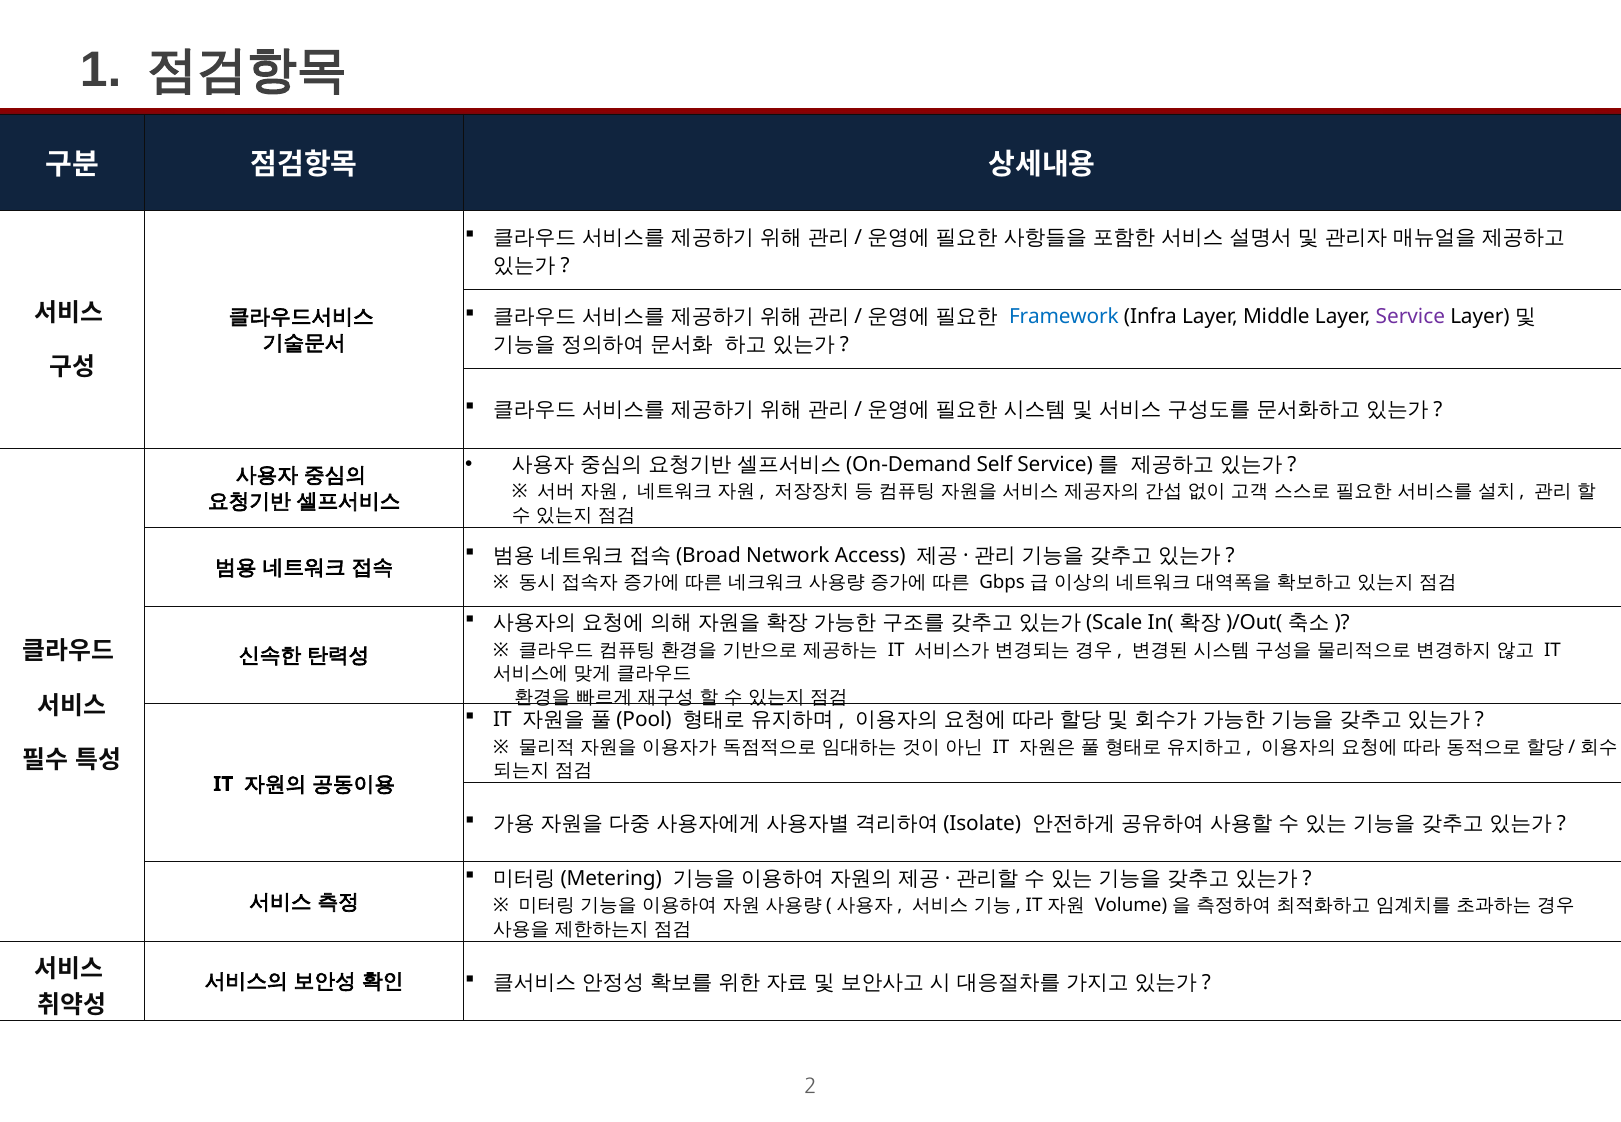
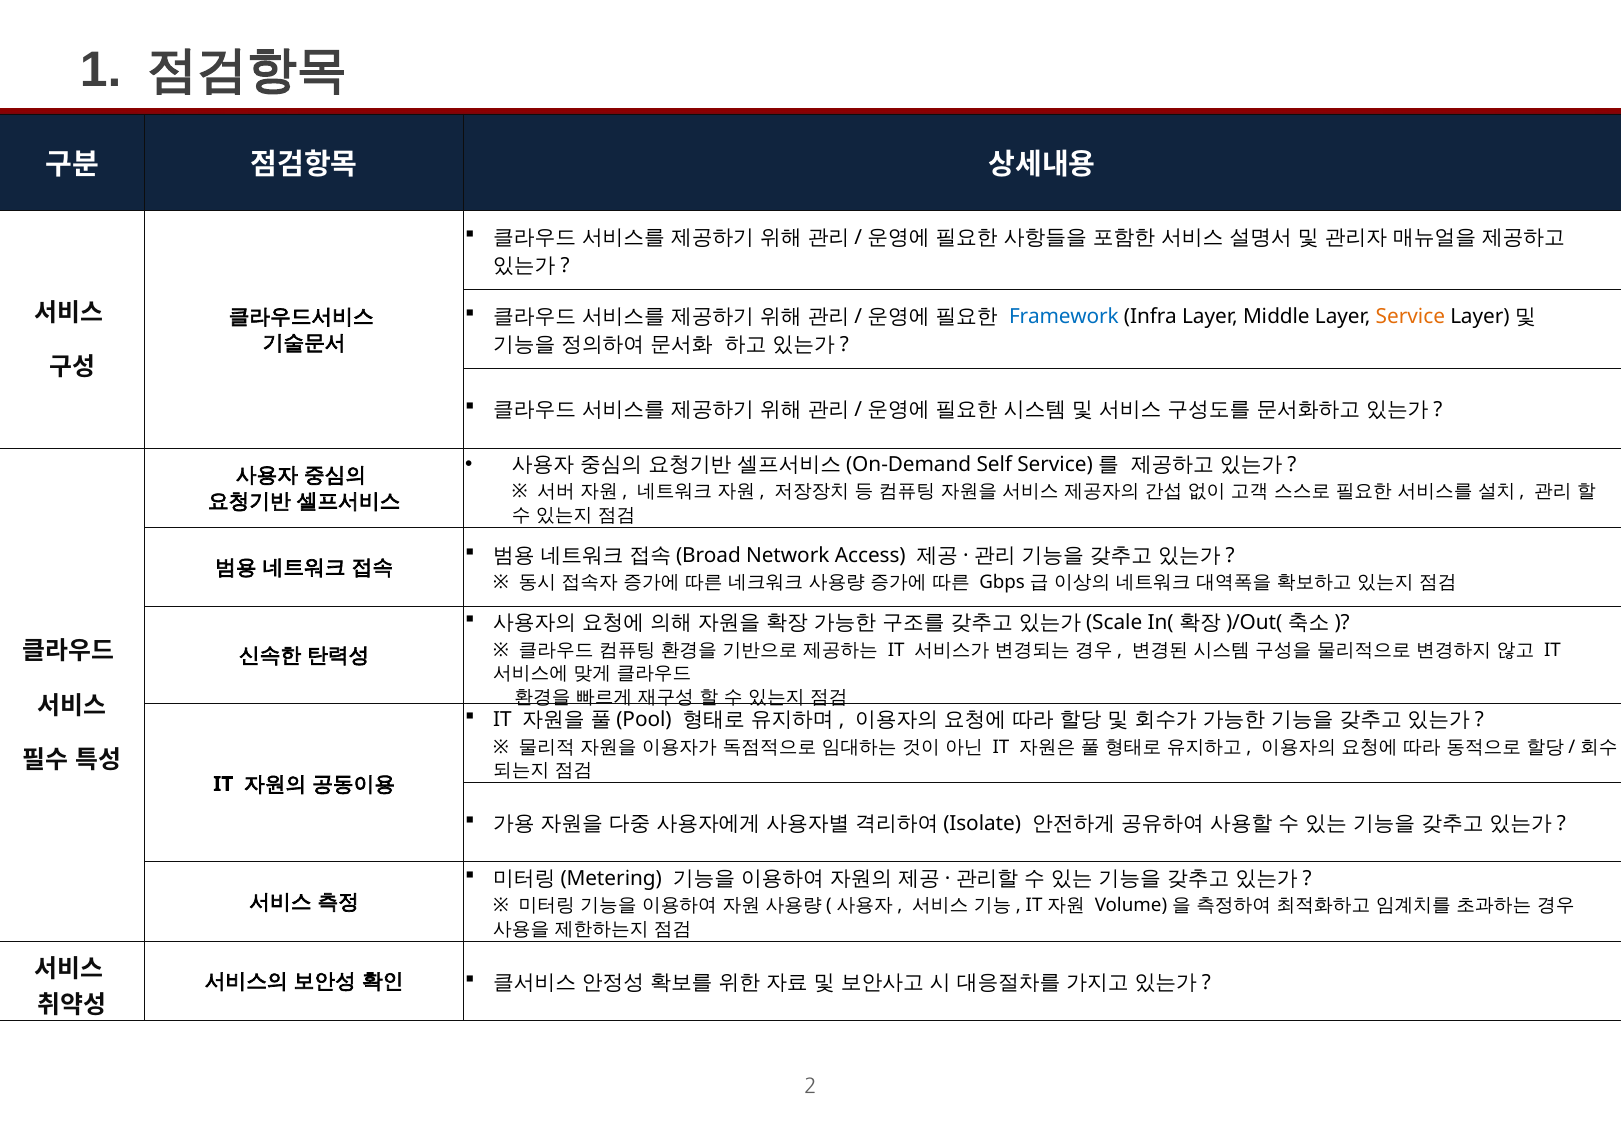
Service colour: purple -> orange (1410, 317)
